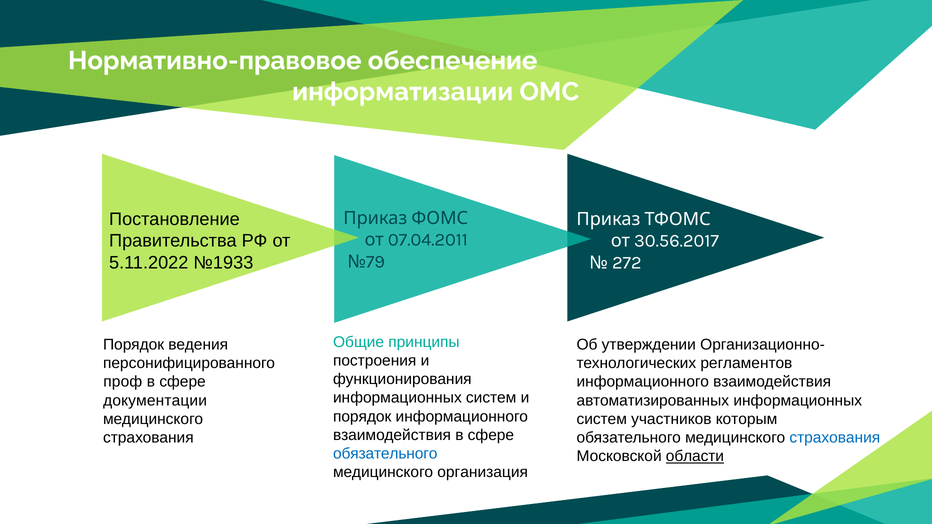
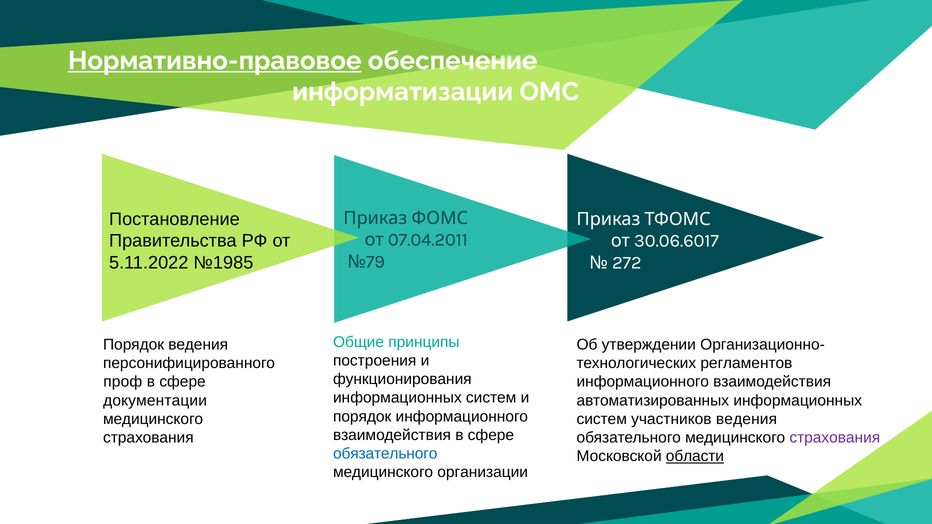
Нормативно-правовое underline: none -> present (215, 61)
30.56.2017: 30.56.2017 -> 30.06.6017 (677, 241)
№1933: №1933 -> №1985 (223, 263)
участников которым: которым -> ведения (747, 419)
страхования colour: blue -> purple (835, 438)
организация: организация -> организации (483, 473)
